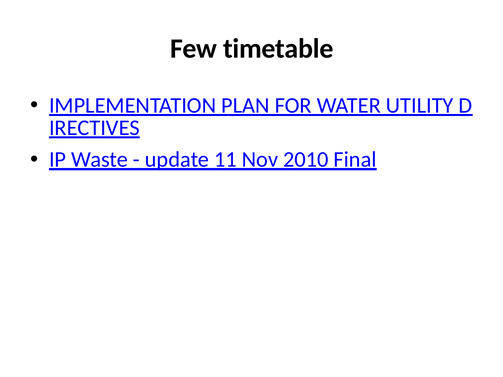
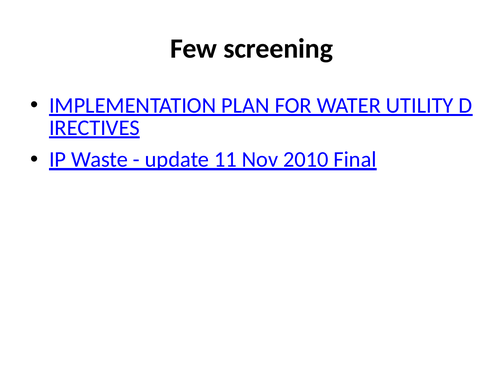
timetable: timetable -> screening (278, 48)
